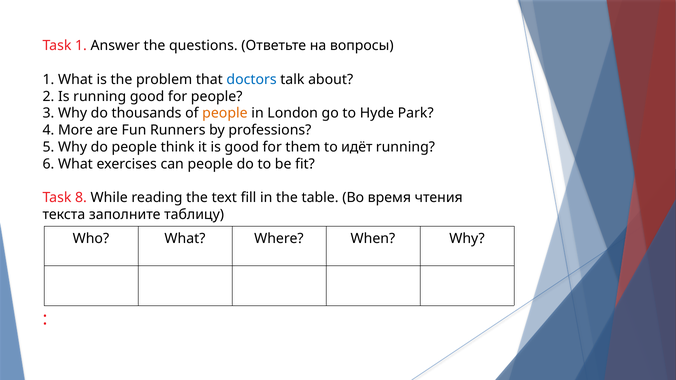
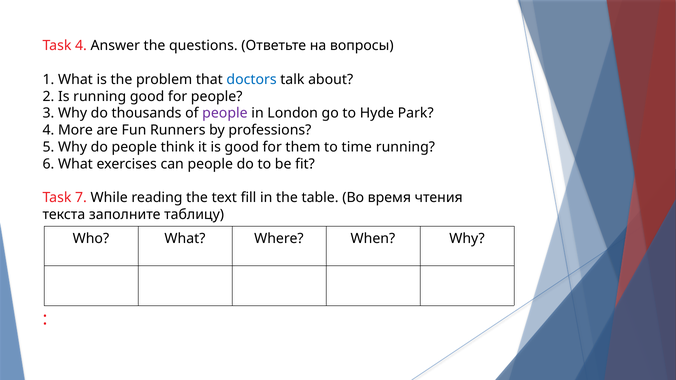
Task 1: 1 -> 4 (81, 46)
people colour: orange -> purple (225, 113)
идёт: идёт -> time (357, 147)
8: 8 -> 7 (81, 198)
